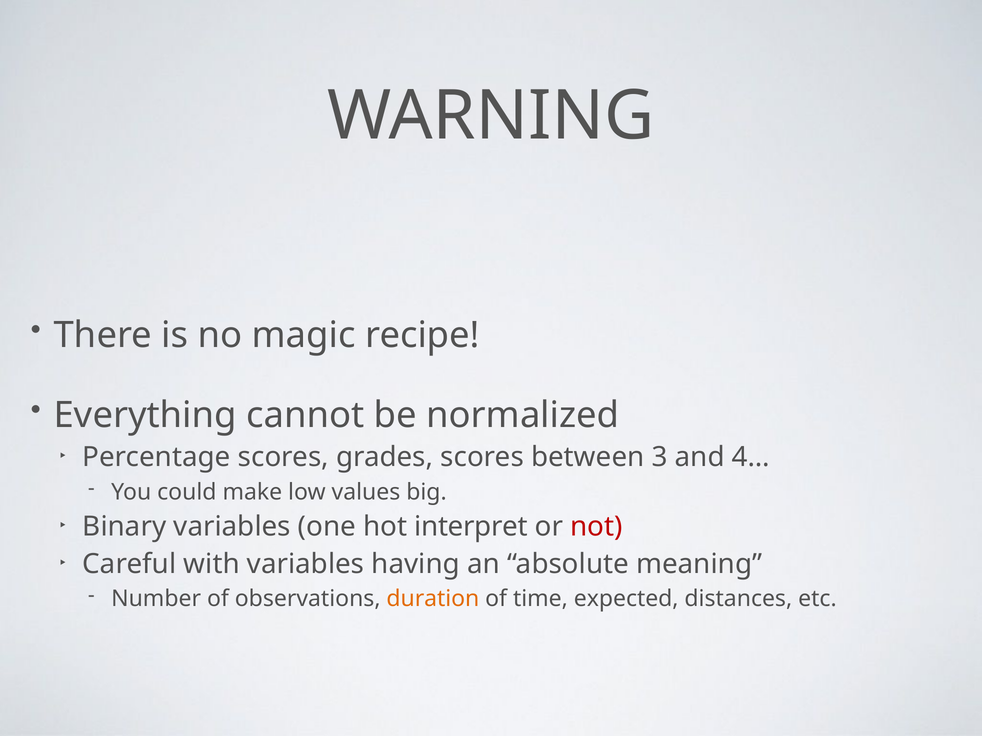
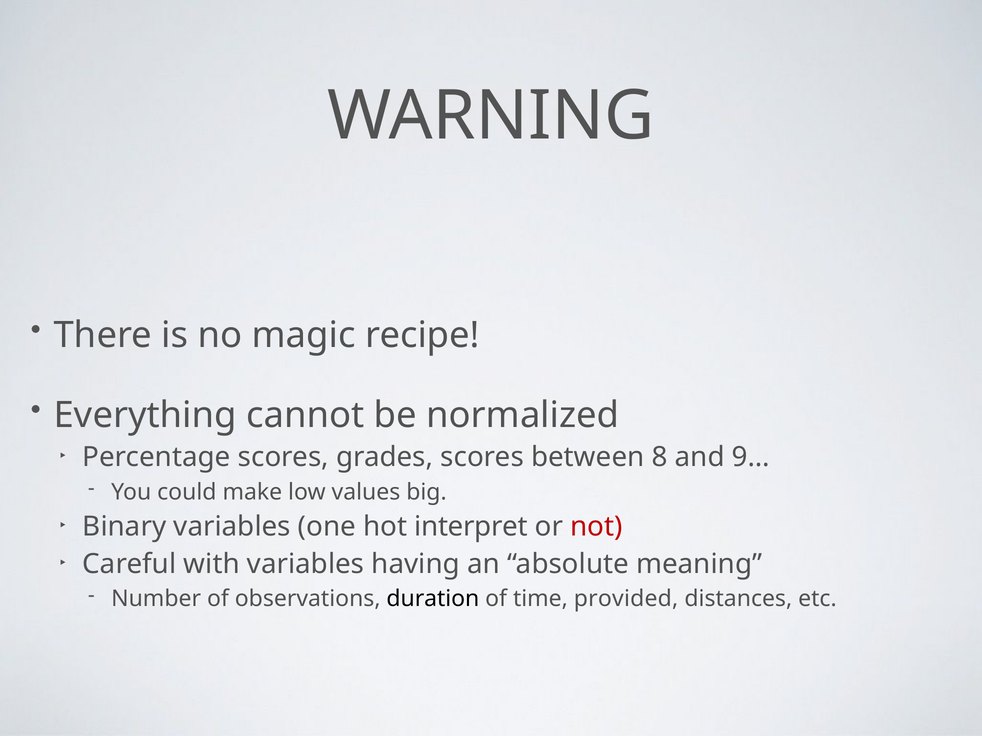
3: 3 -> 8 (660, 457)
4…: 4… -> 9… (751, 457)
duration colour: orange -> black (433, 599)
expected: expected -> provided (626, 599)
